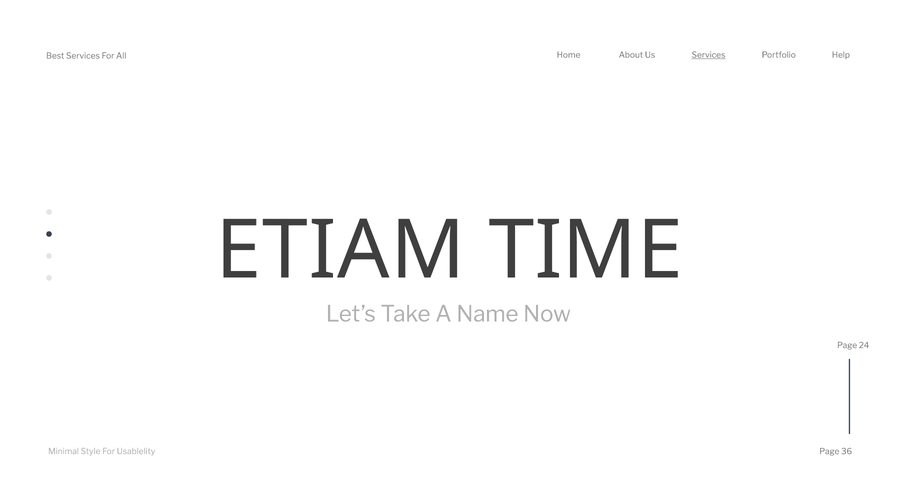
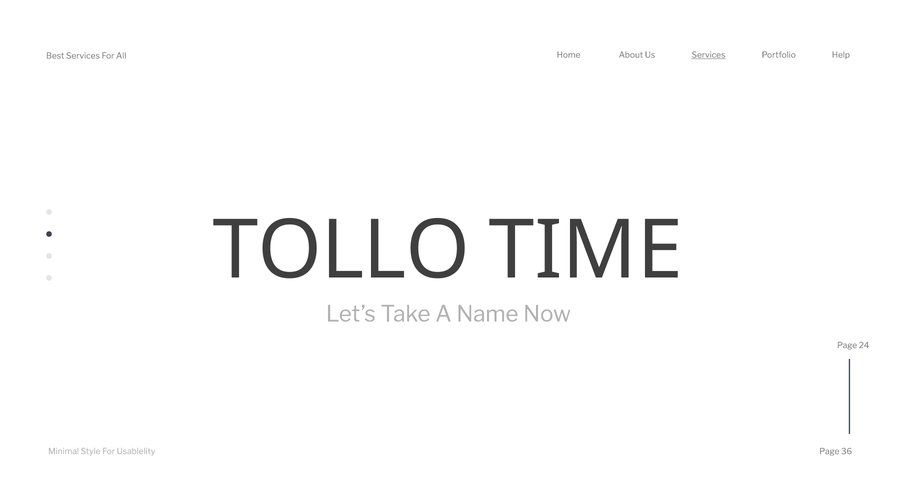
ETIAM: ETIAM -> TOLLO (341, 251)
